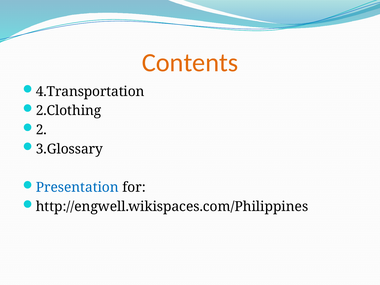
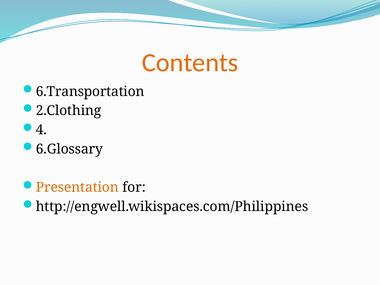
4.Transportation: 4.Transportation -> 6.Transportation (90, 91)
2: 2 -> 4 (41, 130)
3.Glossary: 3.Glossary -> 6.Glossary (69, 149)
Presentation colour: blue -> orange (77, 187)
